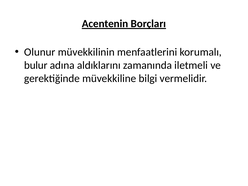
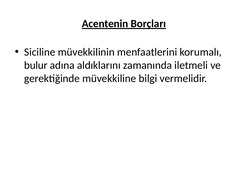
Olunur: Olunur -> Siciline (40, 52)
